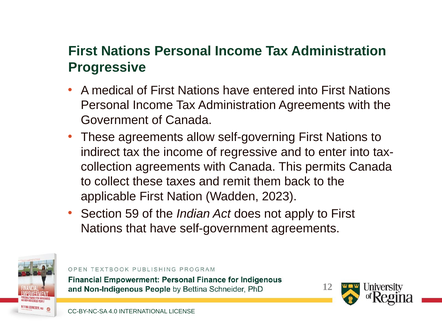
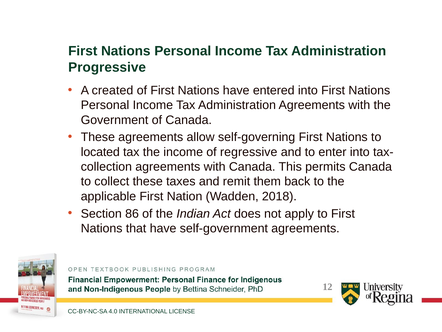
medical: medical -> created (112, 90)
indirect: indirect -> located (100, 152)
2023: 2023 -> 2018 (279, 196)
59: 59 -> 86 (132, 213)
